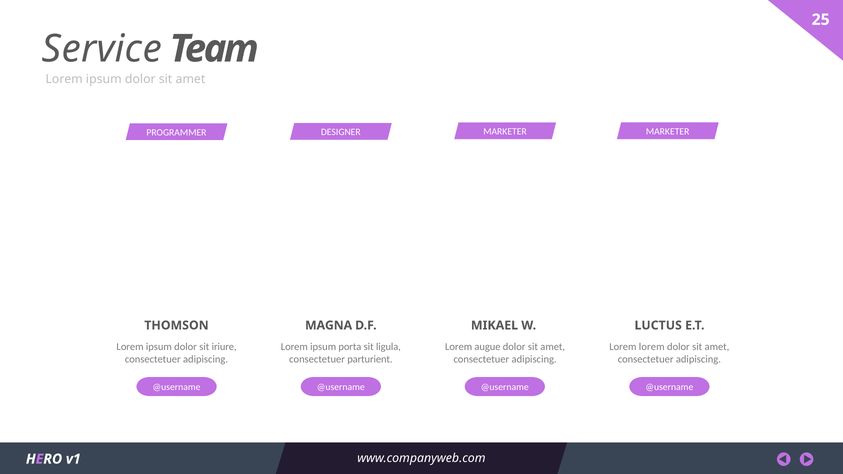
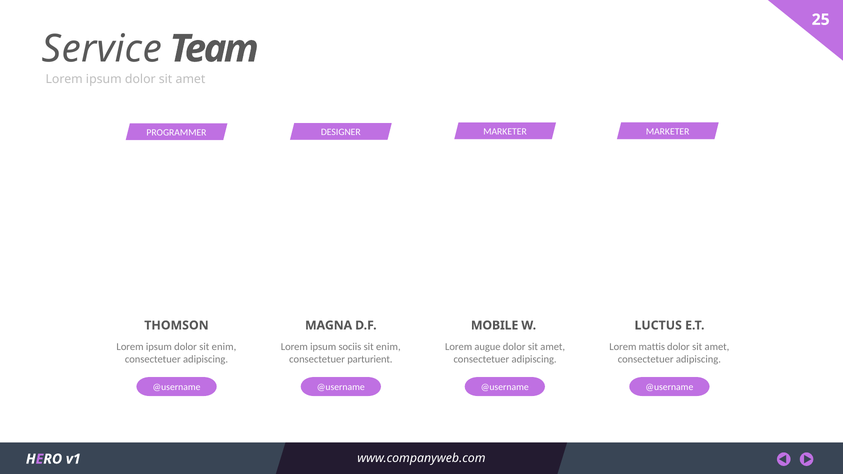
MIKAEL: MIKAEL -> MOBILE (495, 325)
dolor sit iriure: iriure -> enim (224, 347)
porta: porta -> sociis (350, 347)
ligula: ligula -> enim (388, 347)
Lorem lorem: lorem -> mattis (652, 347)
